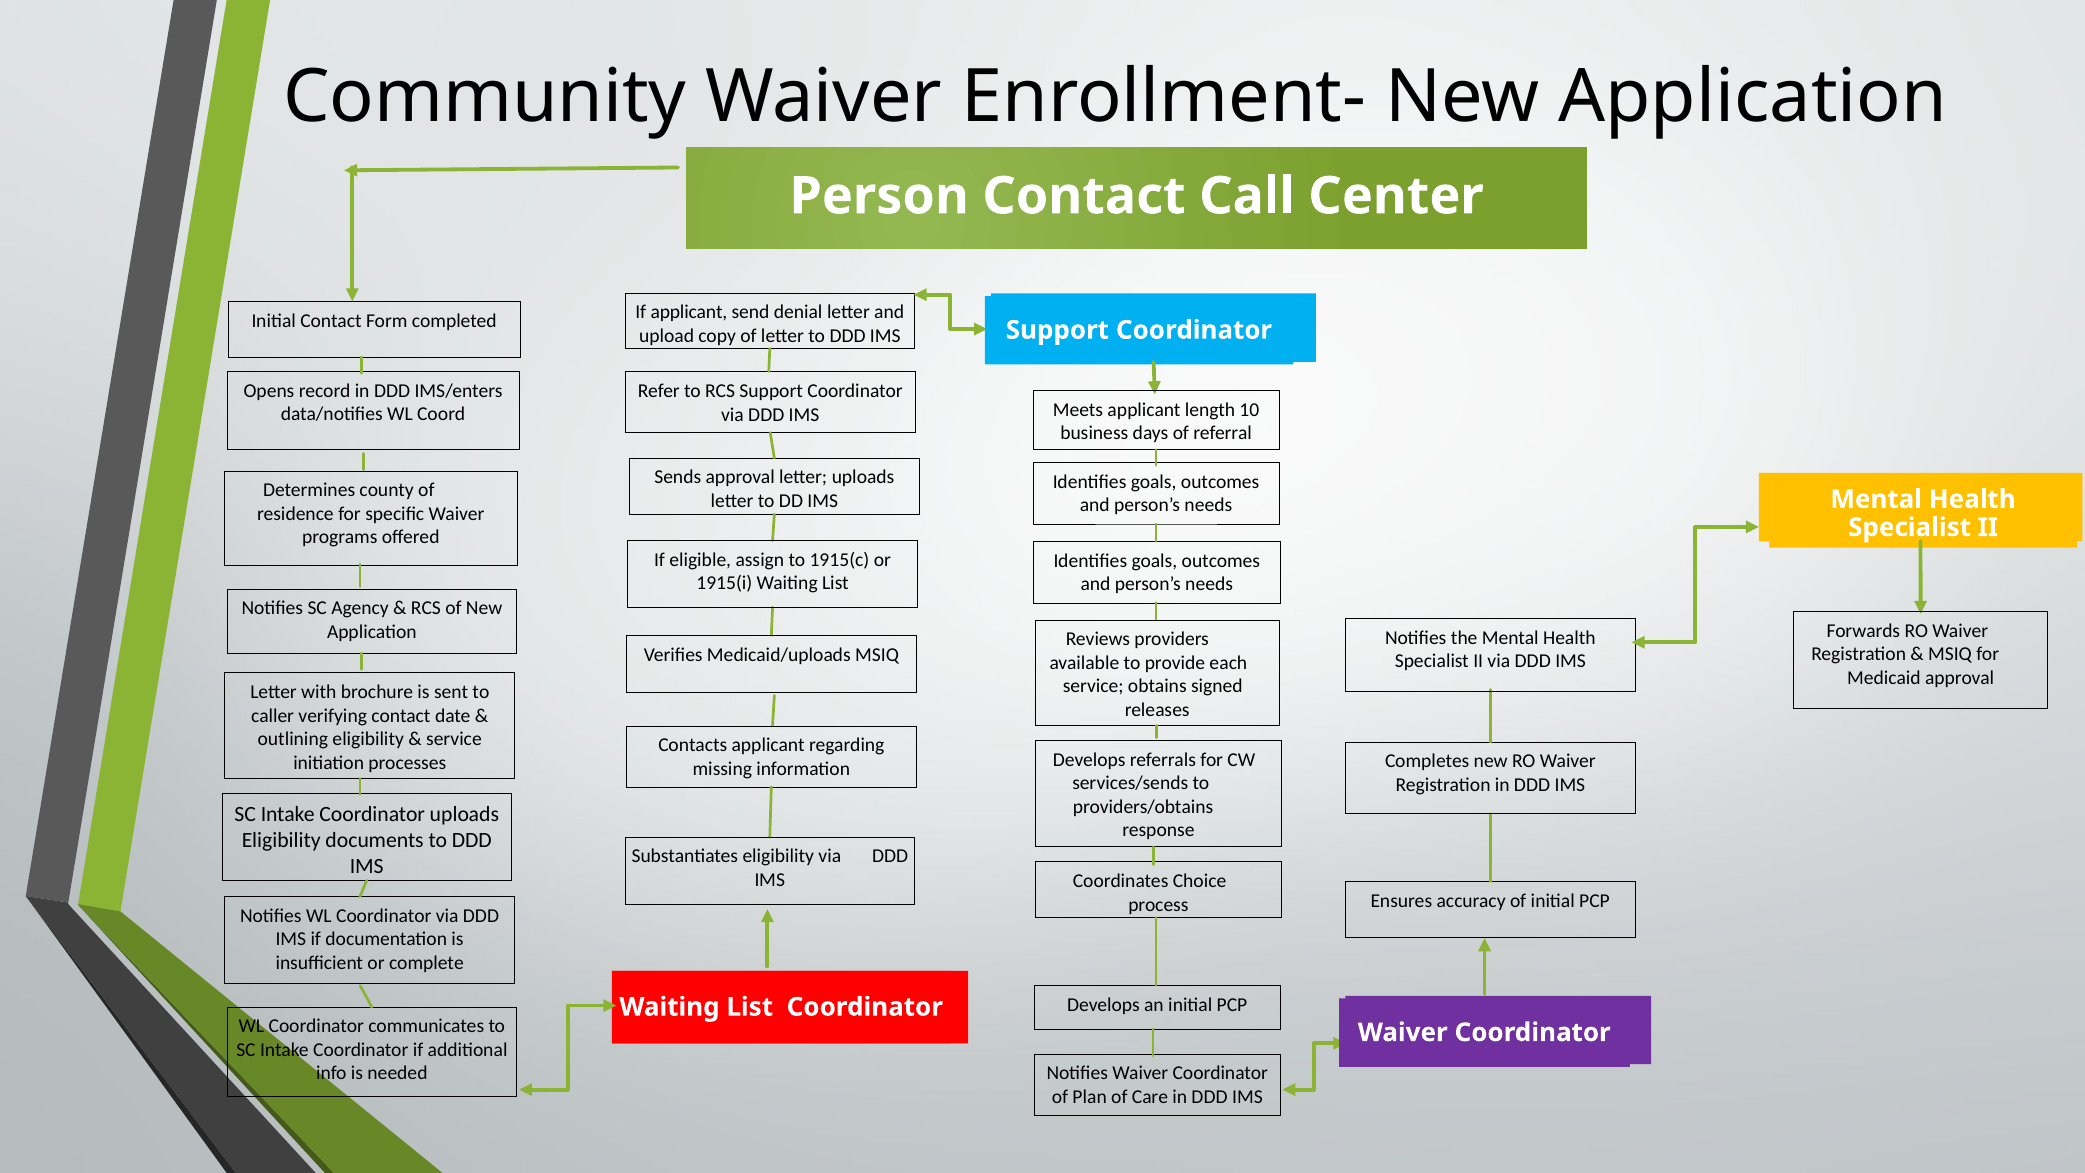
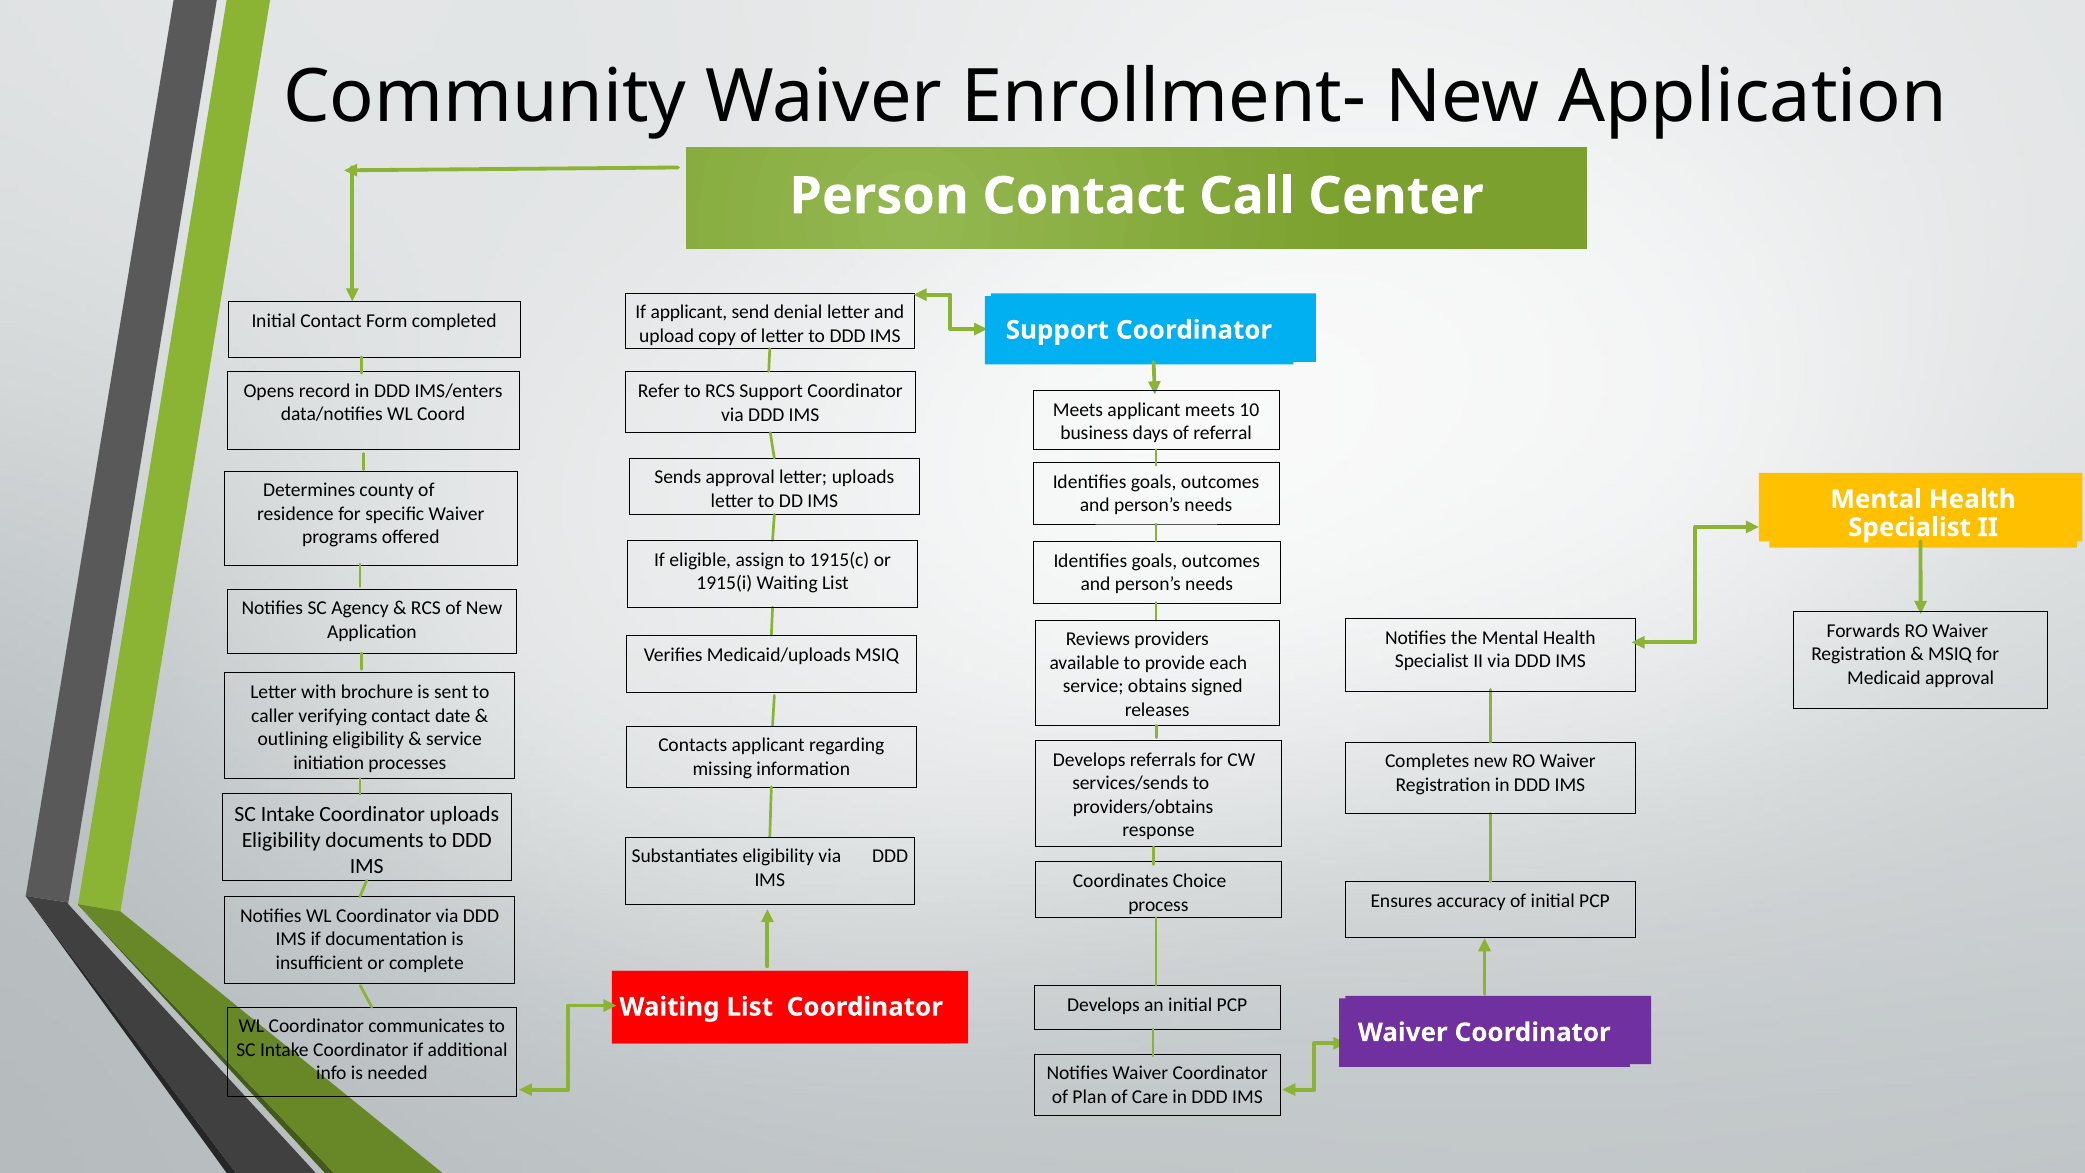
applicant length: length -> meets (1210, 410)
